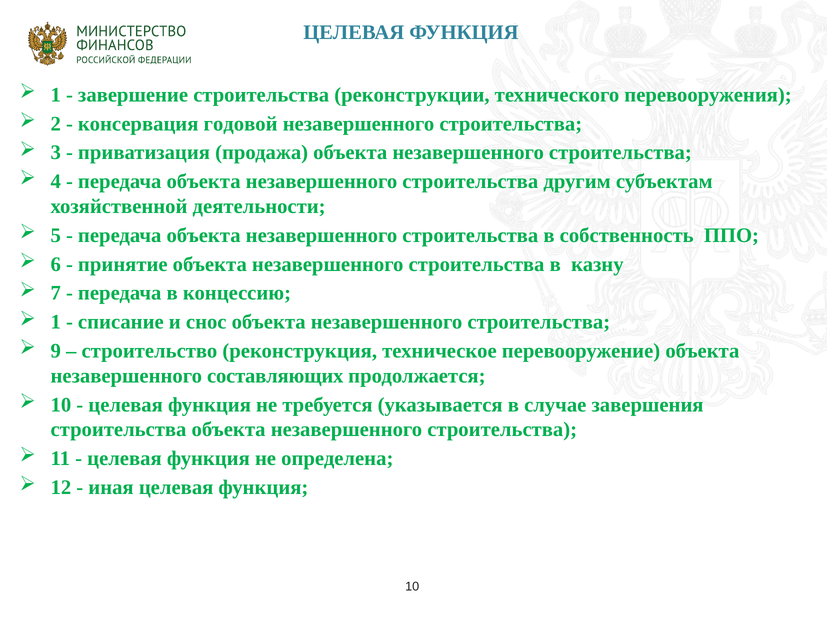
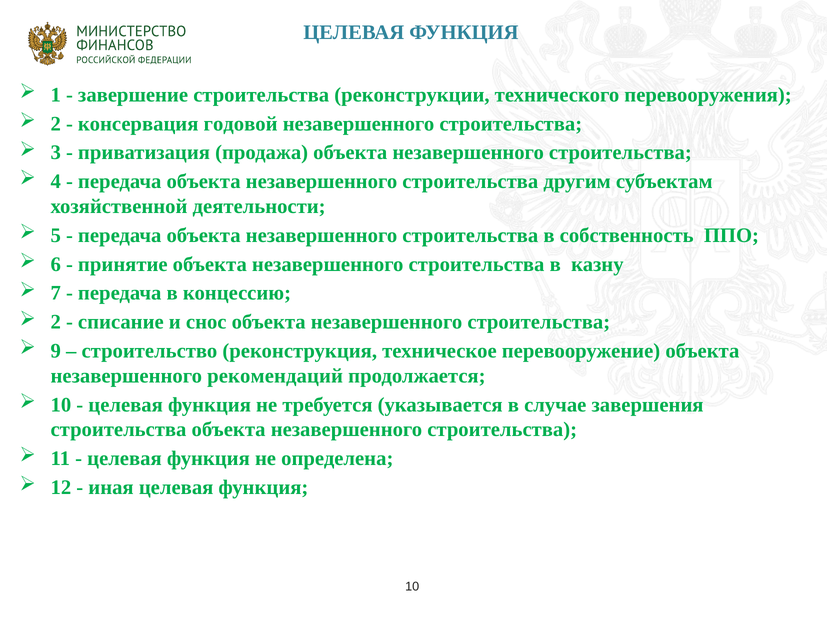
1: 1 -> 2 (56, 322)
составляющих: составляющих -> рекомендаций (275, 376)
